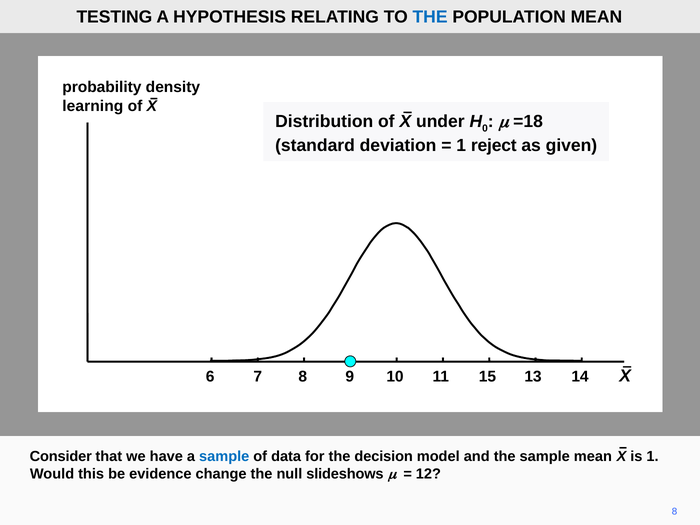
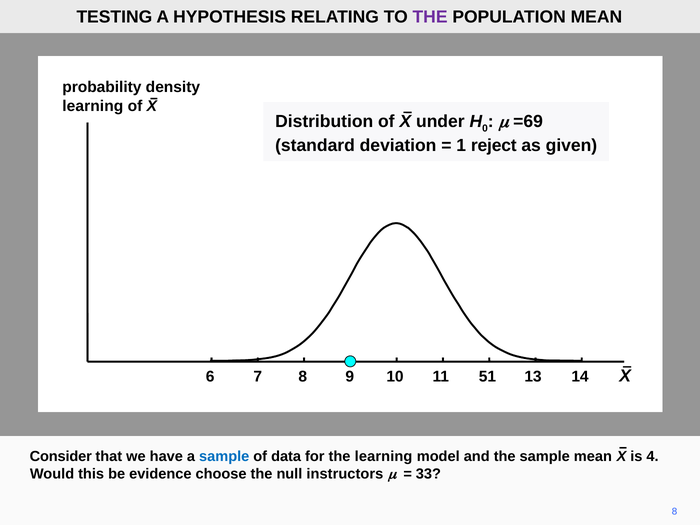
THE colour: blue -> purple (430, 17)
=18: =18 -> =69 (528, 121)
15: 15 -> 51 (487, 376)
the decision: decision -> learning (384, 456)
is 1: 1 -> 4 (653, 456)
change: change -> choose (221, 474)
slideshows: slideshows -> instructors (345, 474)
12: 12 -> 33 (428, 474)
